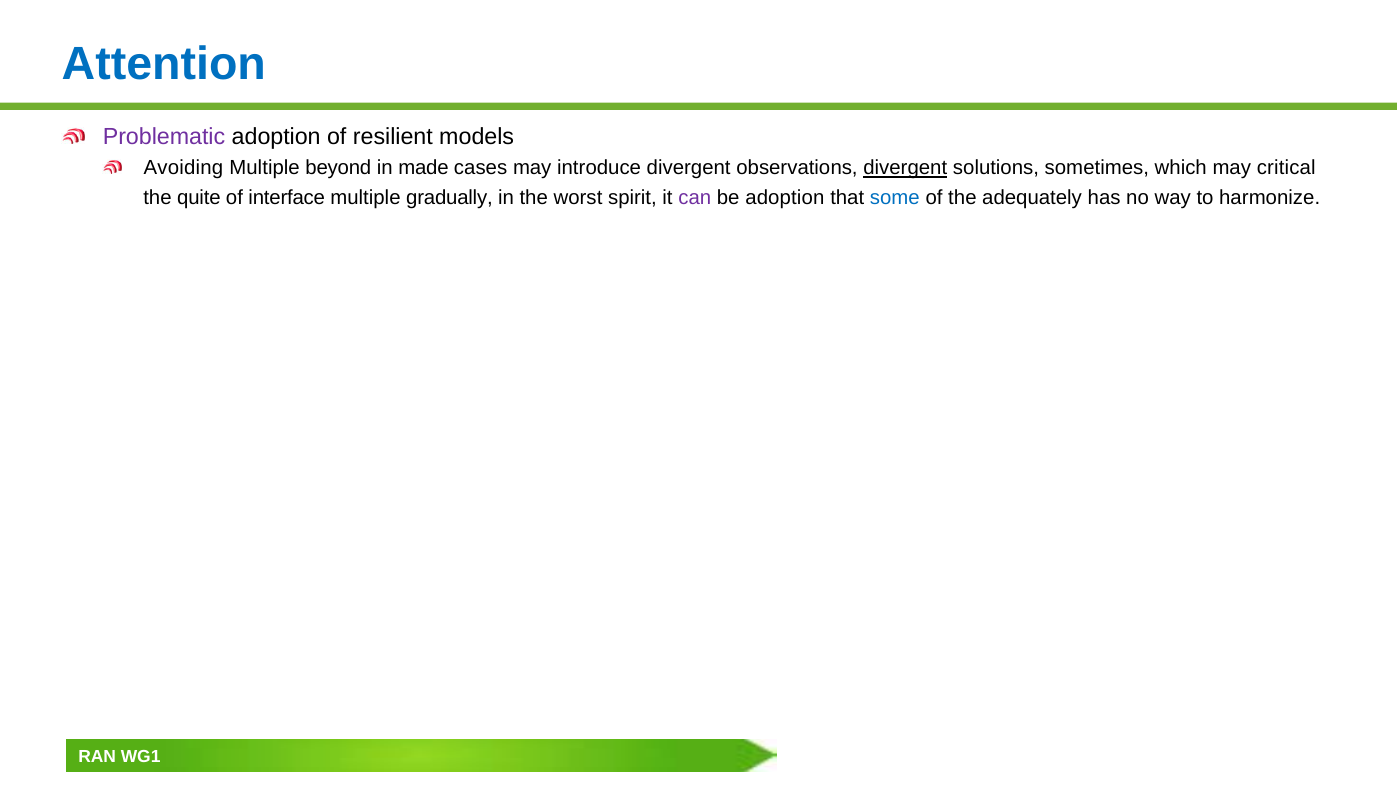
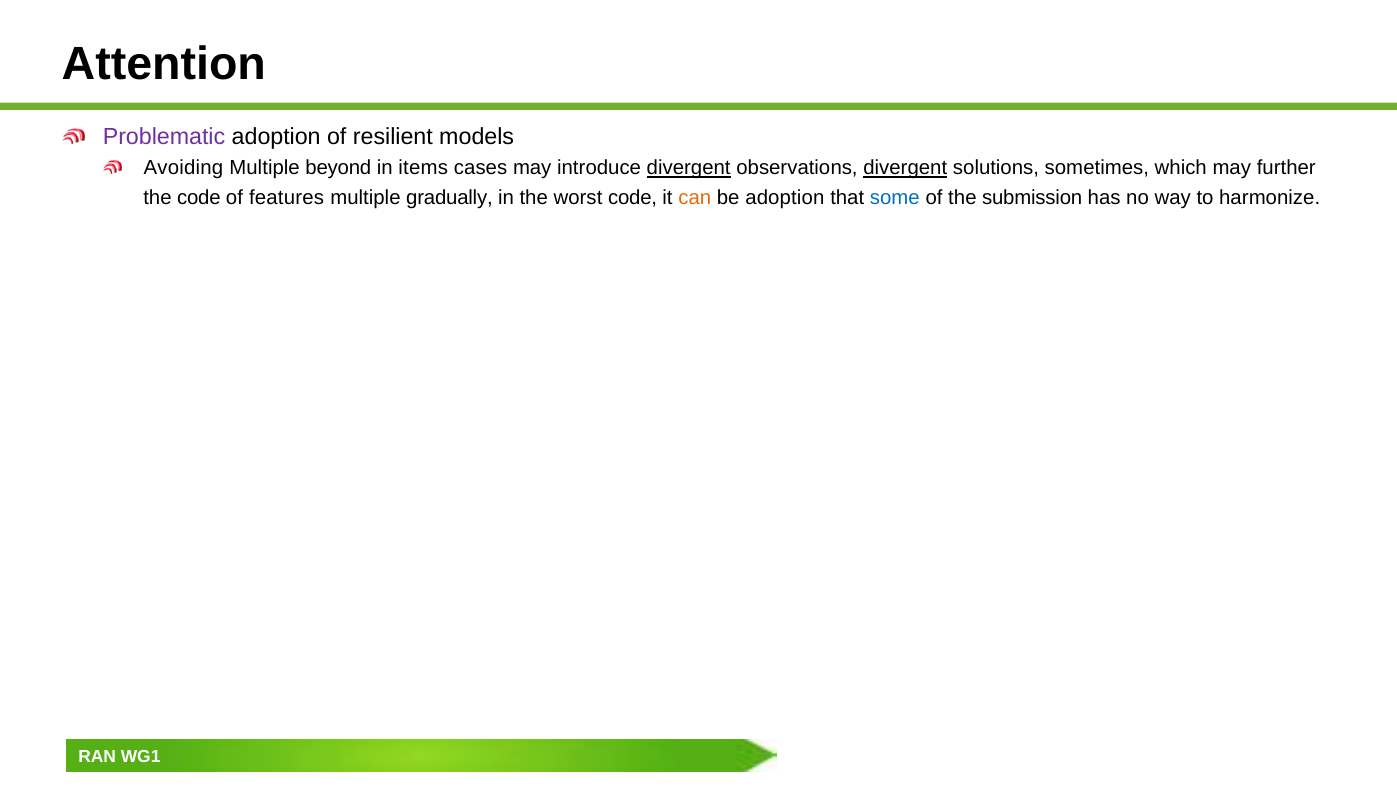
Attention colour: blue -> black (164, 64)
made: made -> items (423, 168)
divergent underline: none -> present (689, 168)
critical: critical -> further (1286, 168)
the quite: quite -> code (199, 197)
interface: interface -> features (287, 197)
worst spirit: spirit -> code (633, 197)
can colour: purple -> orange (695, 197)
adequately: adequately -> submission (1032, 197)
